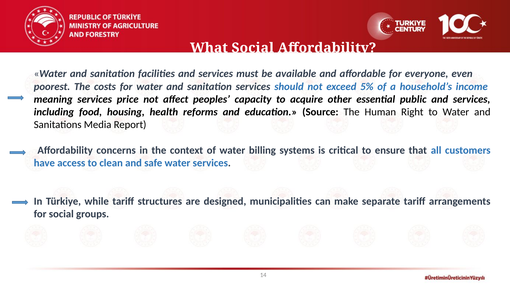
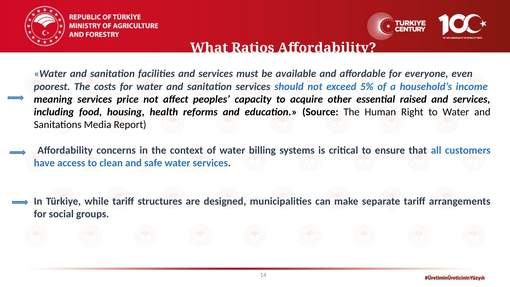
What Social: Social -> Ratios (253, 48)
public: public -> raised (413, 99)
